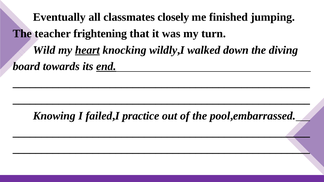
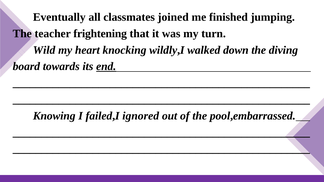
closely: closely -> joined (173, 17)
heart underline: present -> none (87, 50)
practice: practice -> ignored (141, 116)
